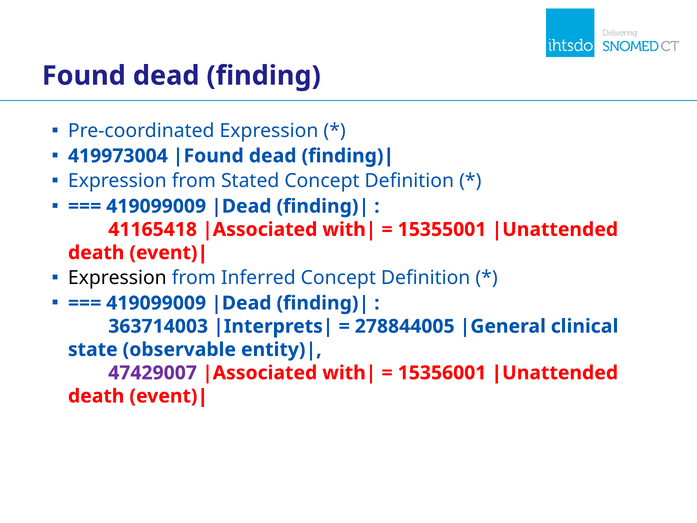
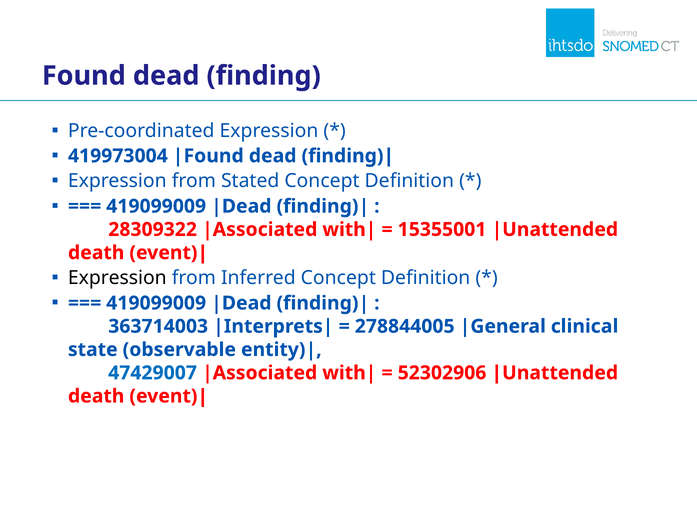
41165418: 41165418 -> 28309322 (153, 229)
47429007 colour: purple -> blue (153, 373)
15356001: 15356001 -> 52302906 (442, 373)
